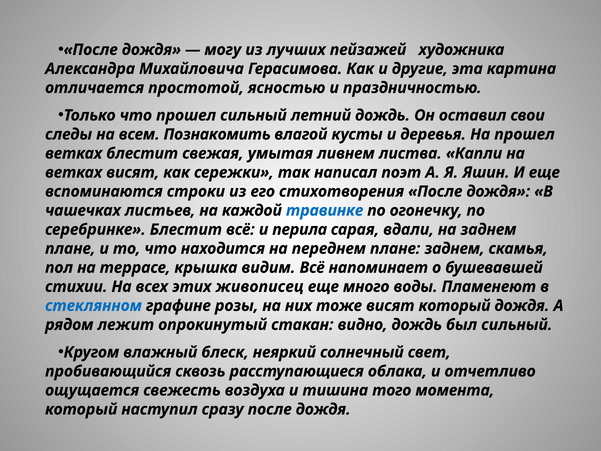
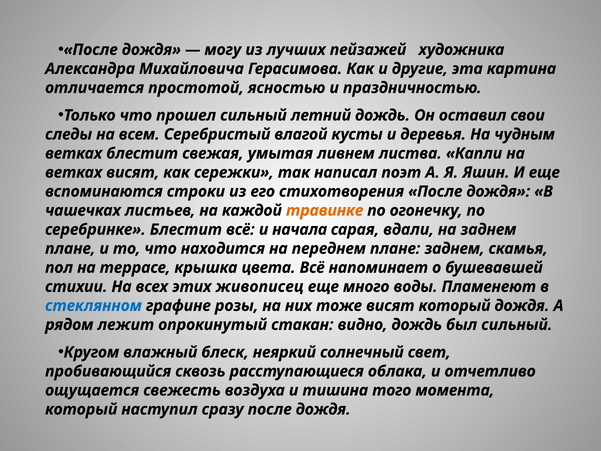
Познакомить: Познакомить -> Серебристый (217, 134)
На прошел: прошел -> чудным (525, 134)
травинке colour: blue -> orange (325, 210)
перила: перила -> начала (300, 229)
видим: видим -> цвета (268, 267)
